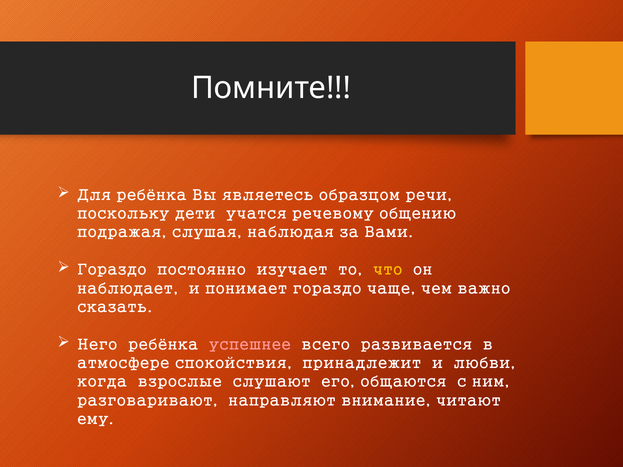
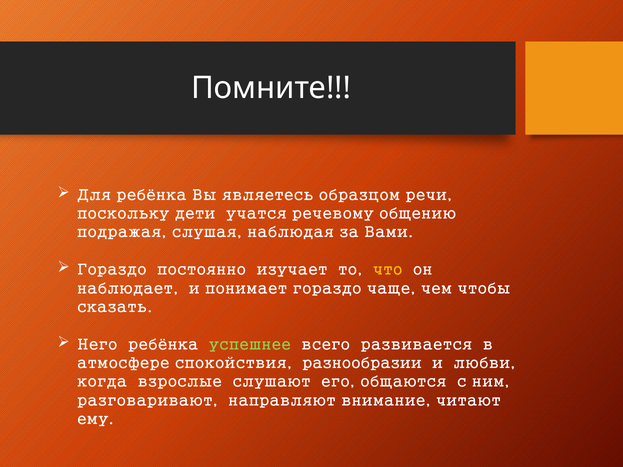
важно: важно -> чтобы (484, 289)
успешнее colour: pink -> light green (250, 345)
принадлежит: принадлежит -> разнообразии (362, 363)
